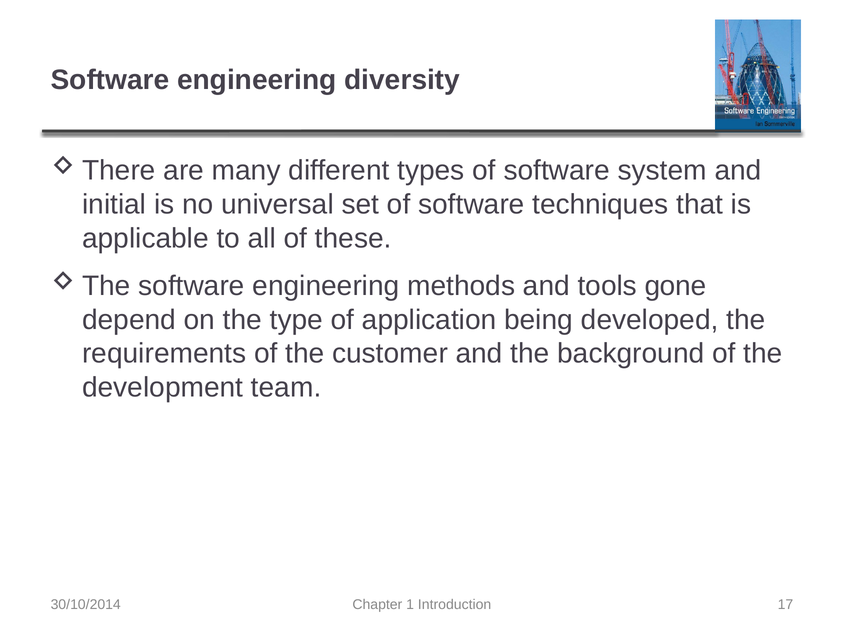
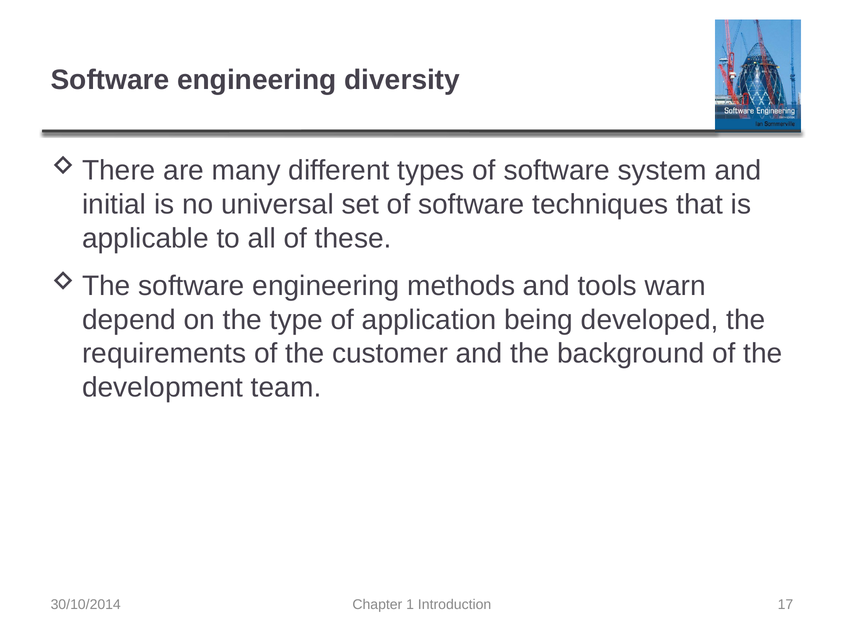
gone: gone -> warn (675, 286)
